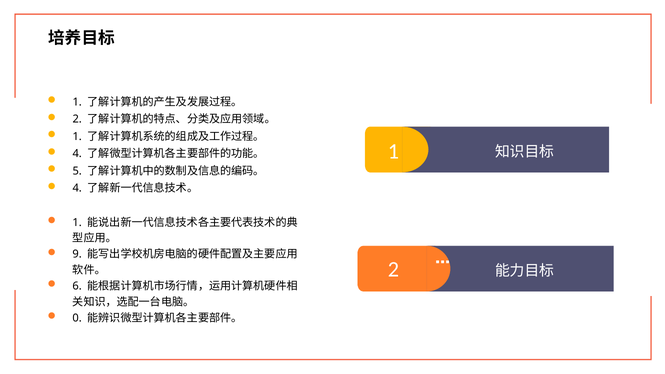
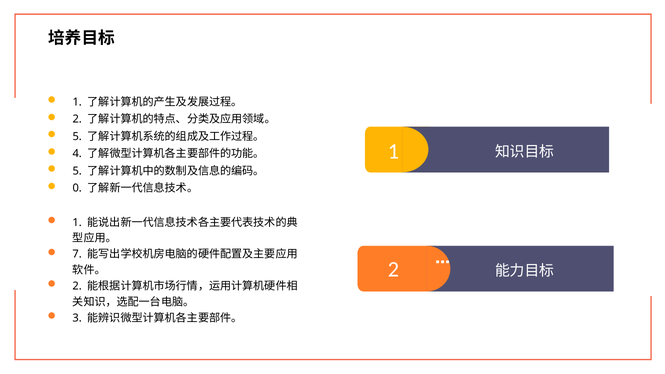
1: 1 -> 5 (77, 136)
4: 4 -> 0 (77, 188)
9: 9 -> 7 (77, 254)
6: 6 -> 2 (77, 286)
0: 0 -> 3 (77, 318)
